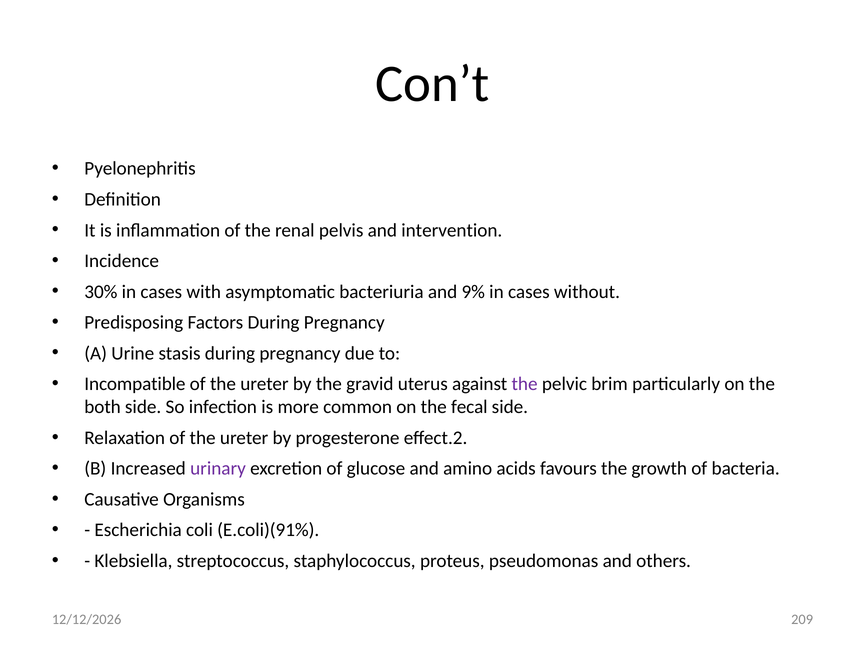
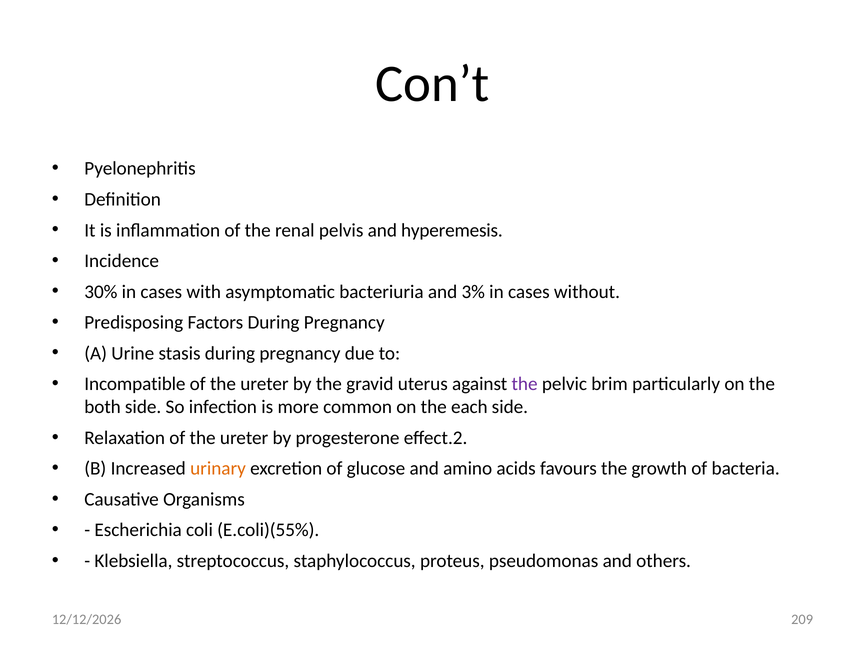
intervention: intervention -> hyperemesis (452, 230)
9%: 9% -> 3% (473, 292)
fecal: fecal -> each (469, 407)
urinary colour: purple -> orange (218, 468)
E.coli)(91%: E.coli)(91% -> E.coli)(55% (268, 530)
